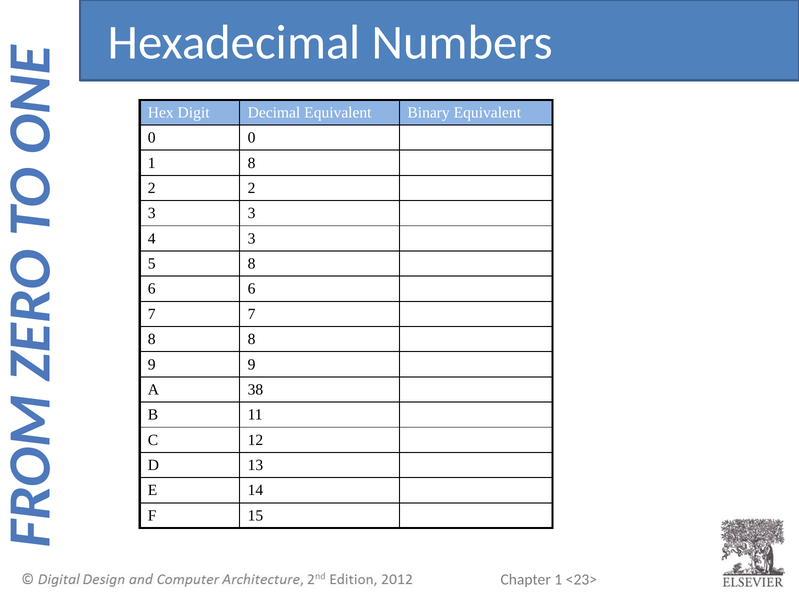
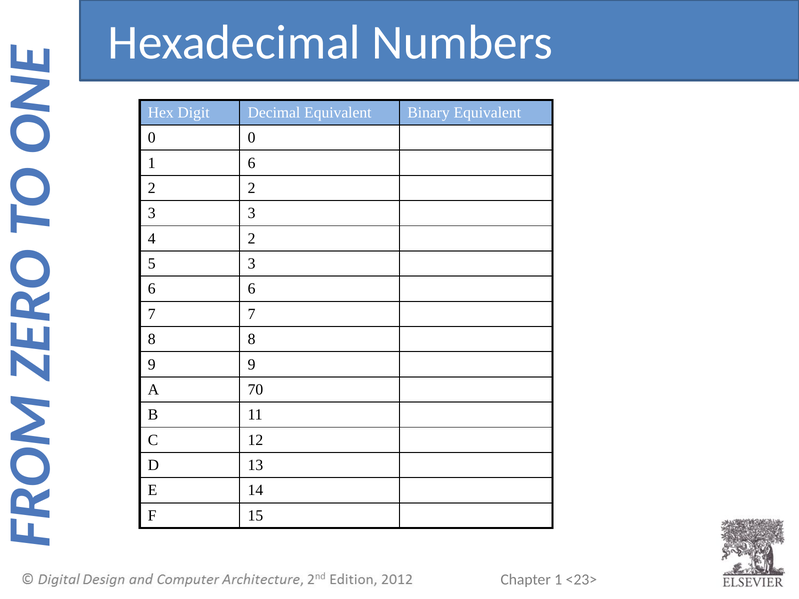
1 8: 8 -> 6 (252, 163)
4 3: 3 -> 2 (252, 239)
5 8: 8 -> 3 (252, 264)
38: 38 -> 70 (255, 390)
